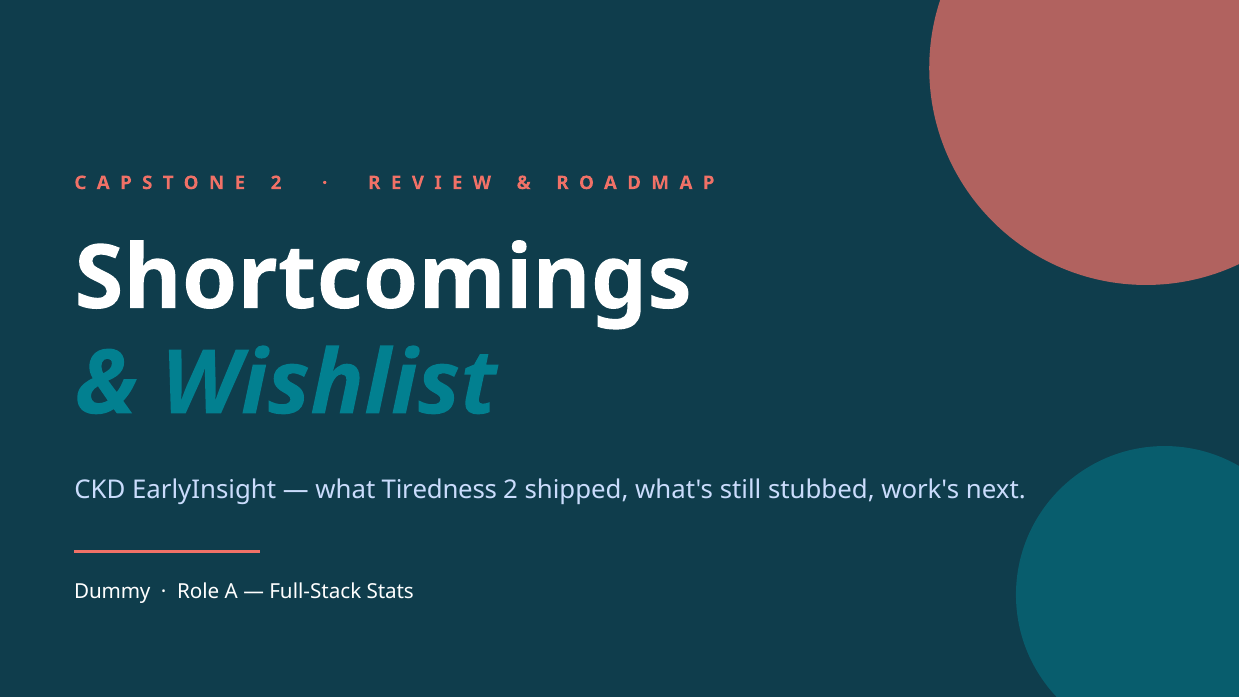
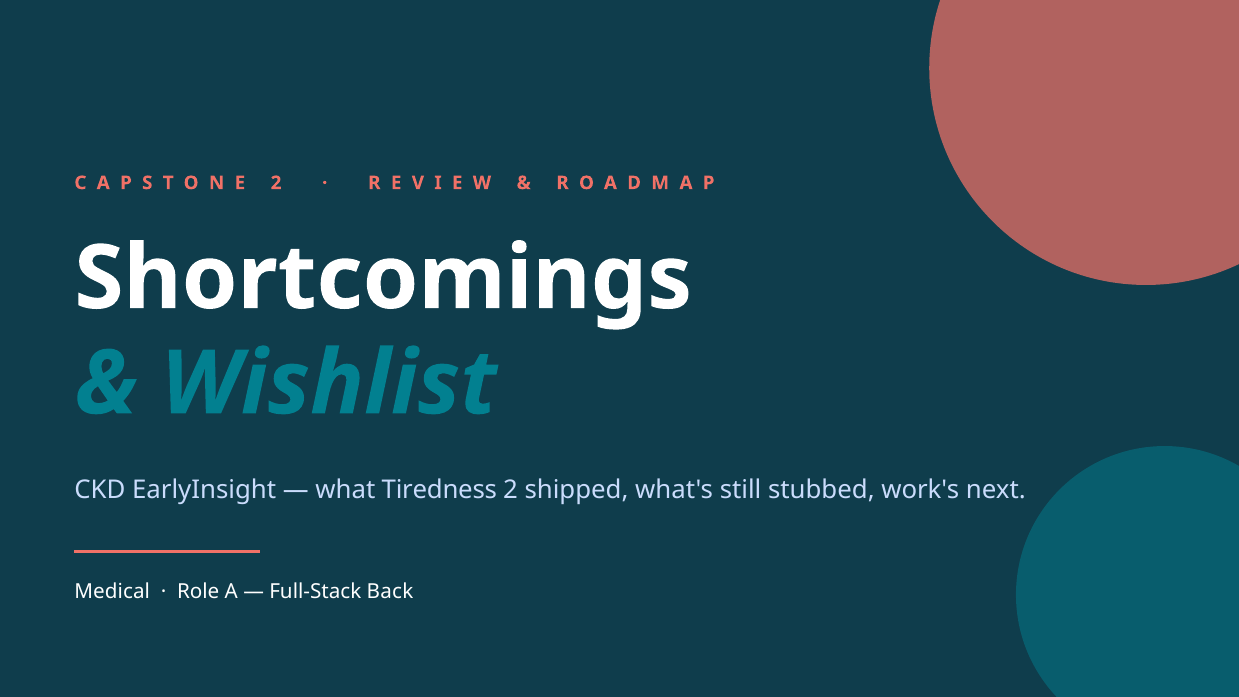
Dummy: Dummy -> Medical (112, 592)
Stats: Stats -> Back (390, 592)
